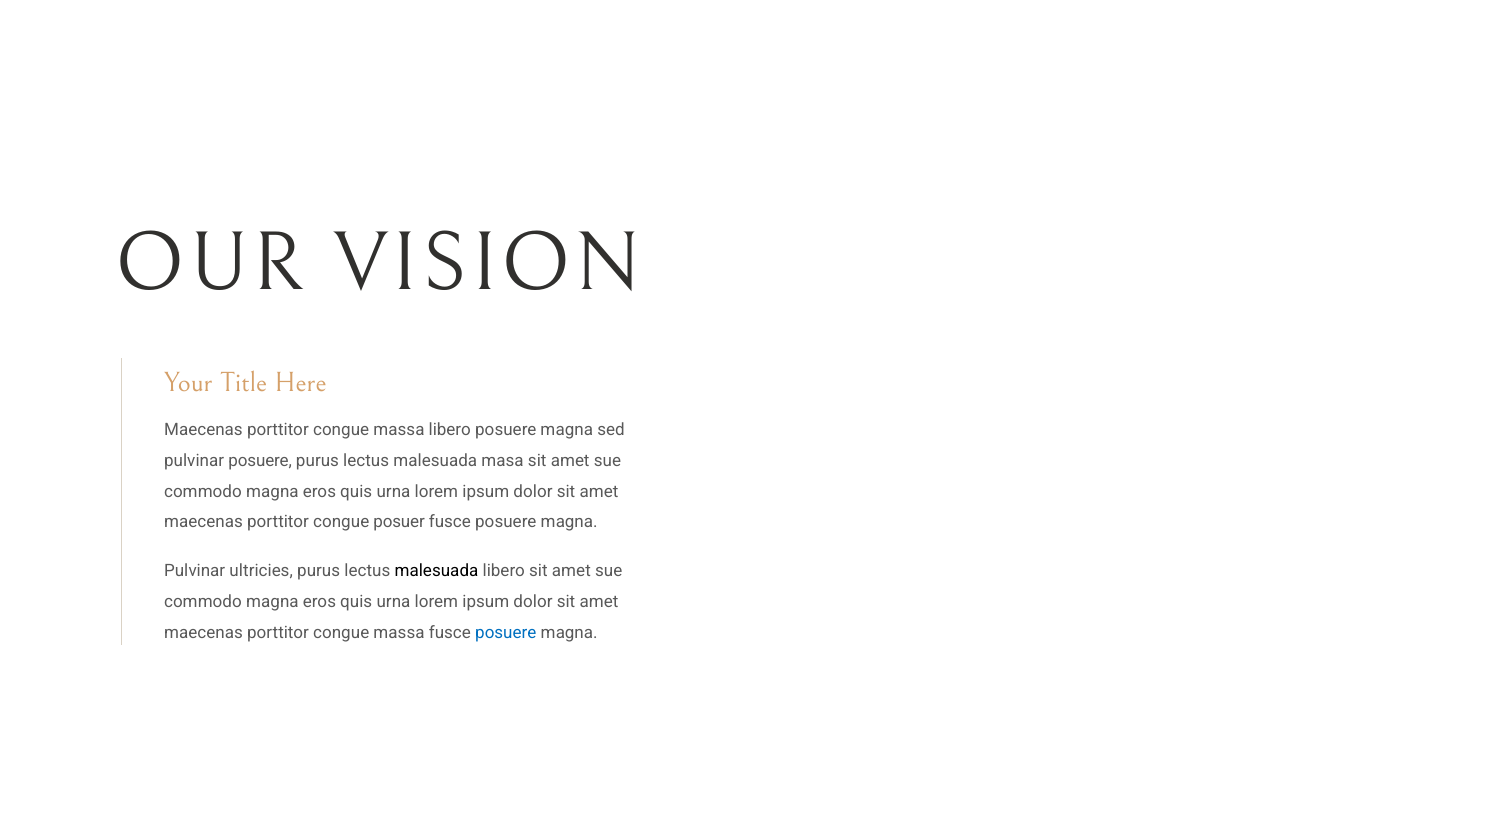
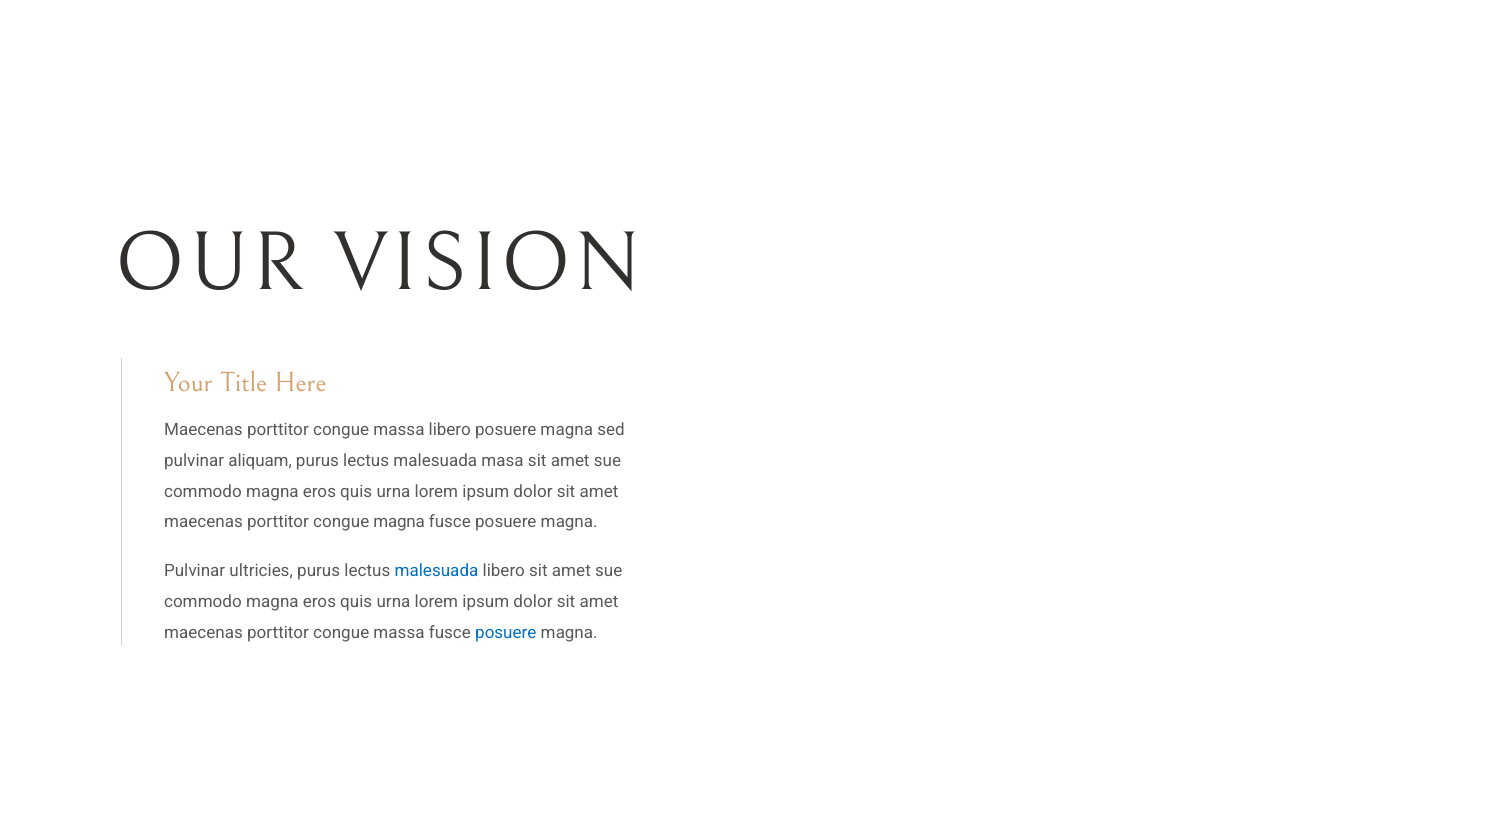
pulvinar posuere: posuere -> aliquam (260, 461)
congue posuer: posuer -> magna (399, 522)
malesuada colour: black -> blue (436, 571)
